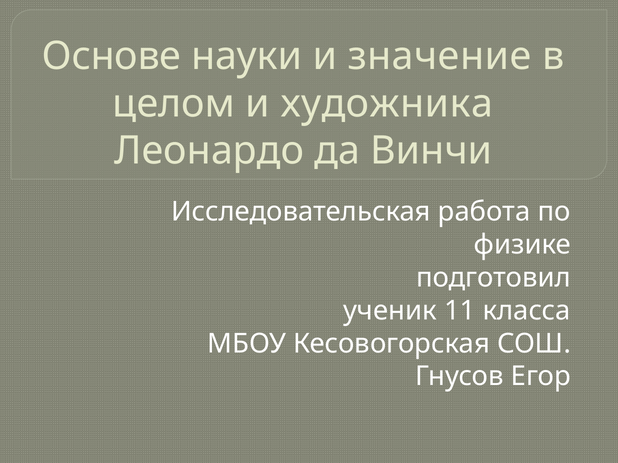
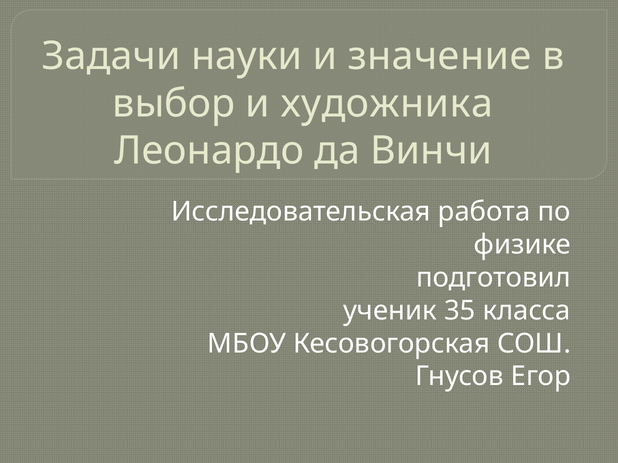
Основе: Основе -> Задачи (111, 56)
целом: целом -> выбор (174, 104)
11: 11 -> 35 (460, 311)
